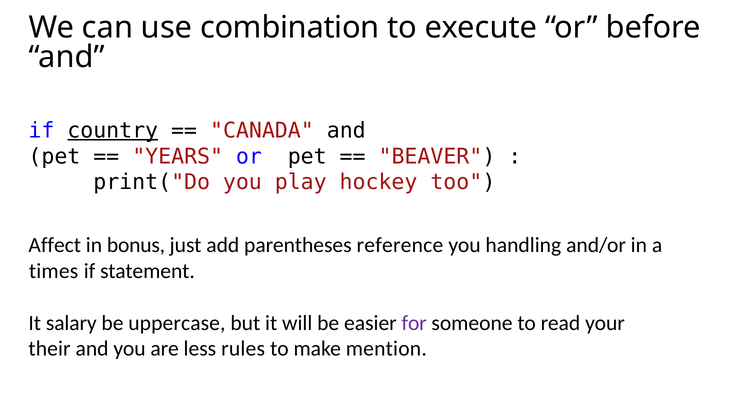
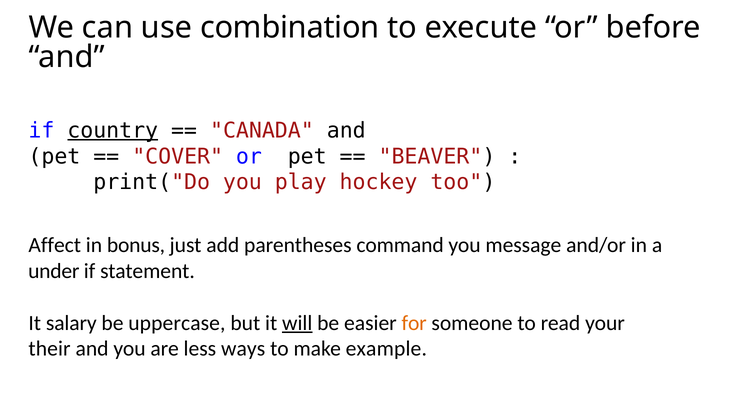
YEARS: YEARS -> COVER (178, 156)
reference: reference -> command (400, 245)
handling: handling -> message (523, 245)
times: times -> under (54, 270)
will underline: none -> present (297, 322)
for colour: purple -> orange (414, 322)
rules: rules -> ways (243, 348)
mention: mention -> example (386, 348)
